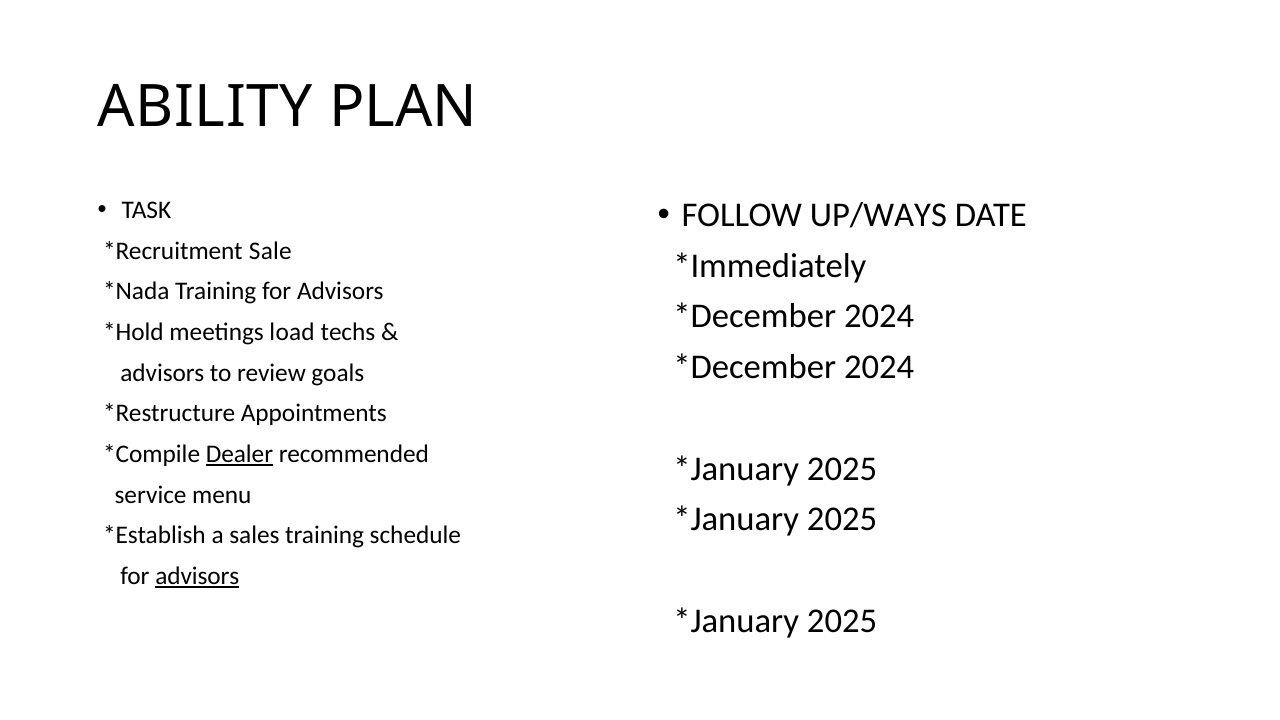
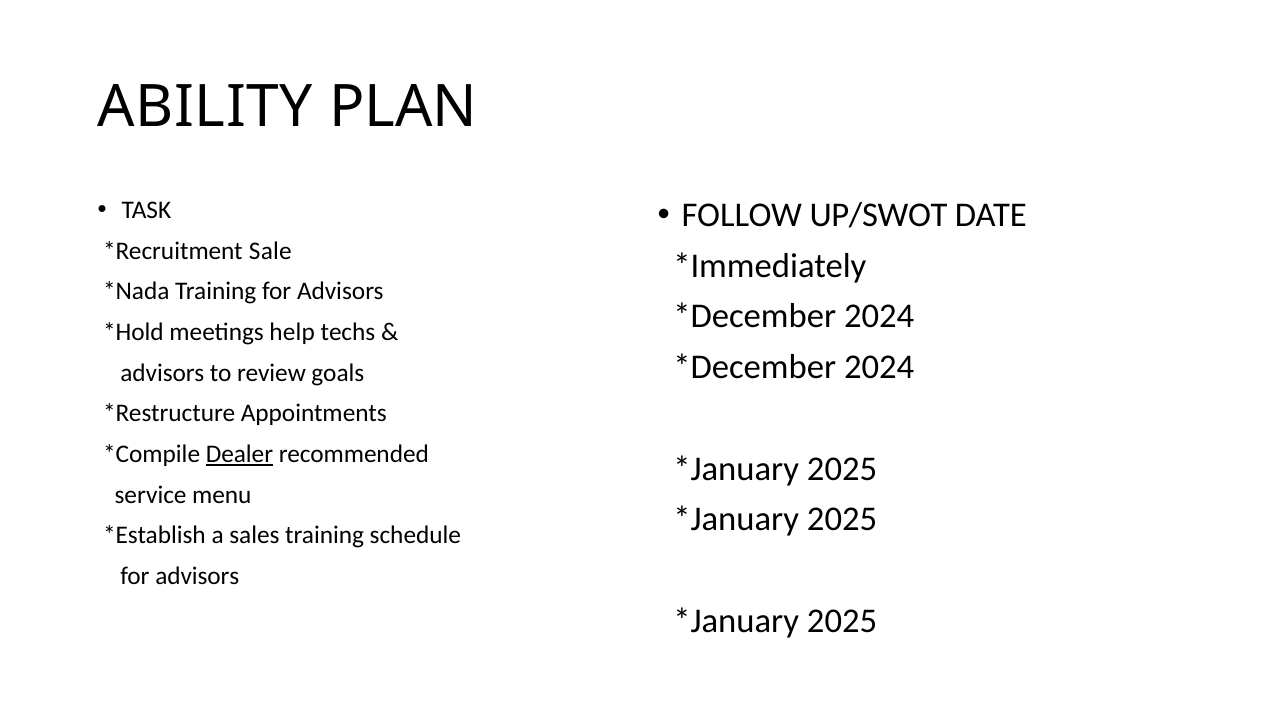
UP/WAYS: UP/WAYS -> UP/SWOT (879, 215)
load: load -> help (292, 332)
advisors underline: present -> none (197, 576)
